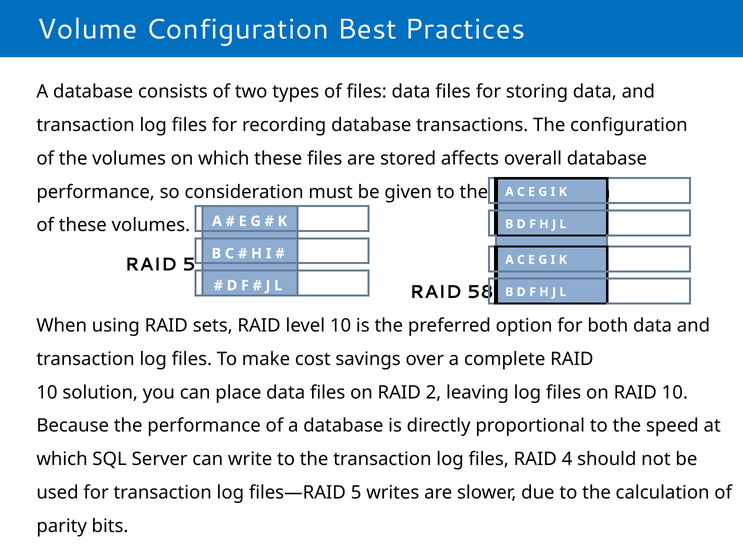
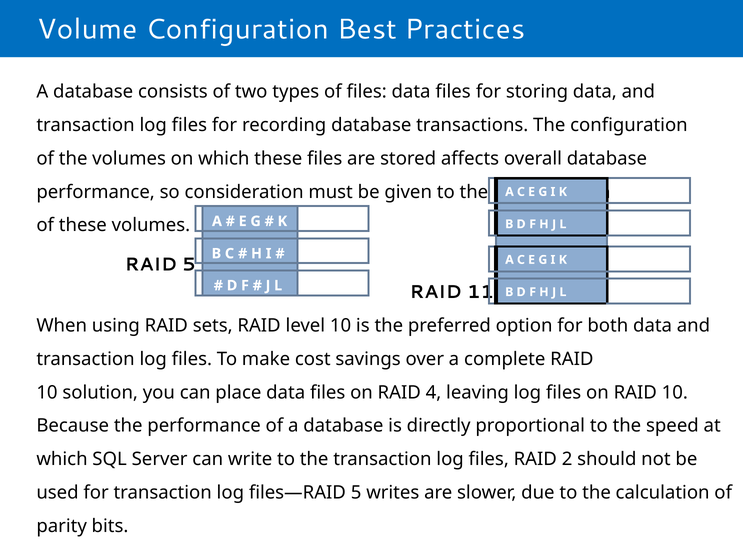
58: 58 -> 11 (480, 292)
2: 2 -> 4 (434, 393)
4: 4 -> 2 (567, 459)
